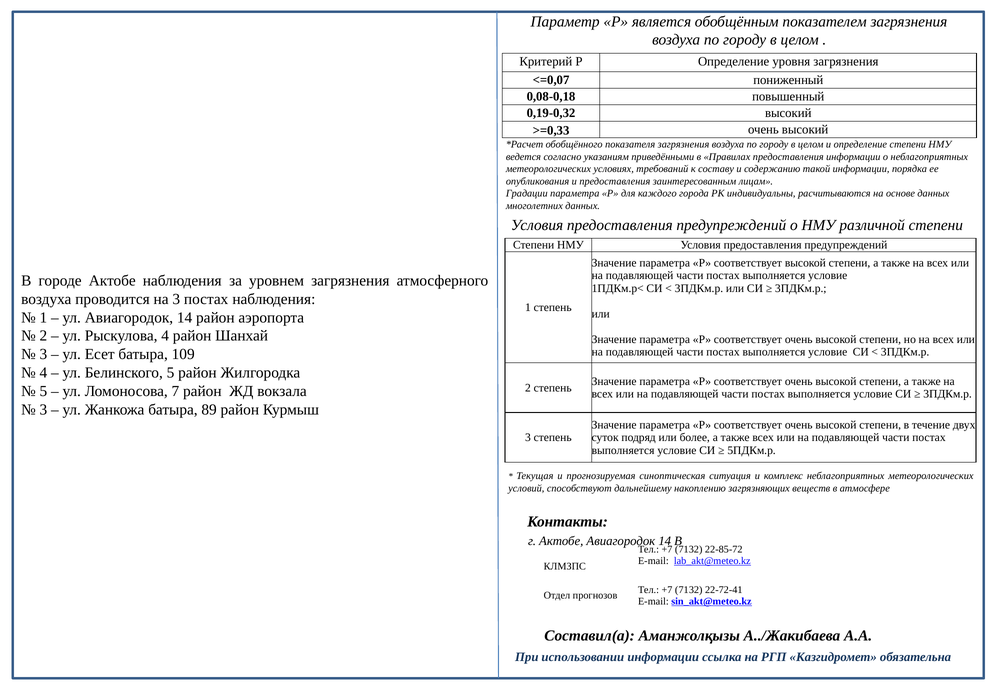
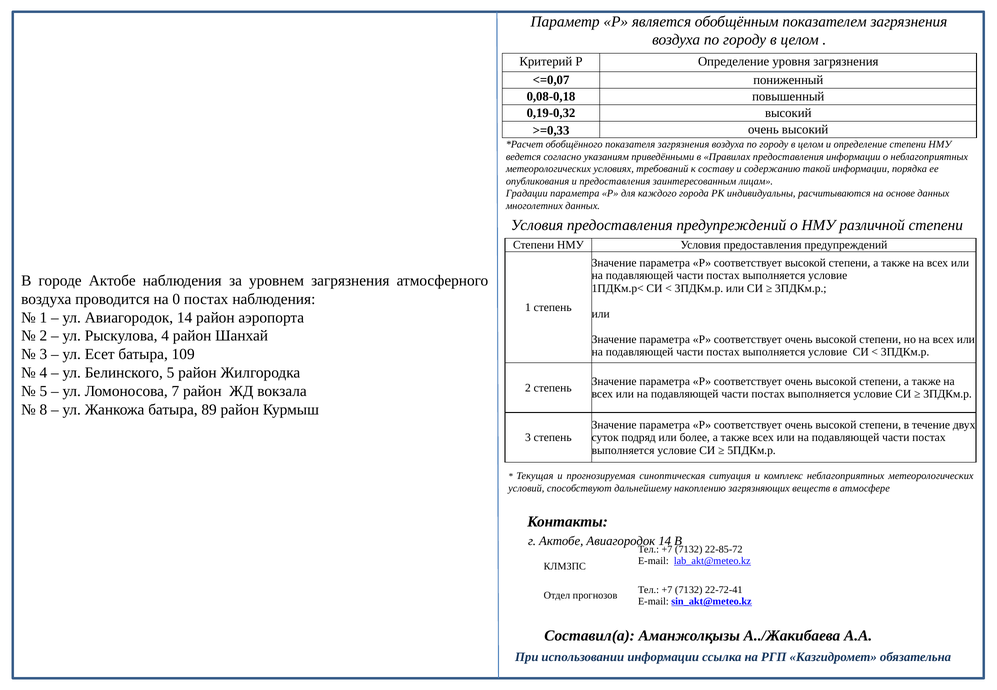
на 3: 3 -> 0 (176, 299)
3: 3 -> 8 (43, 410)
